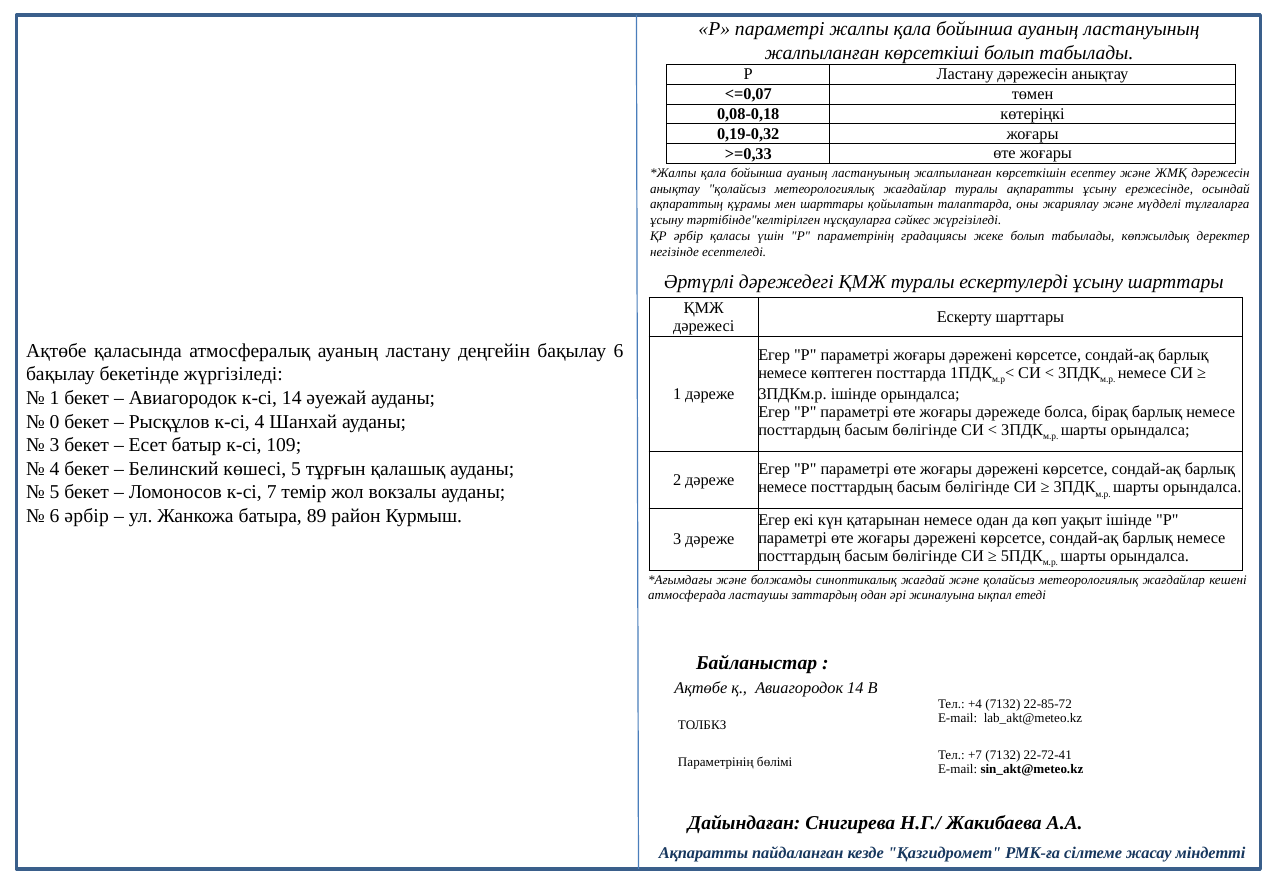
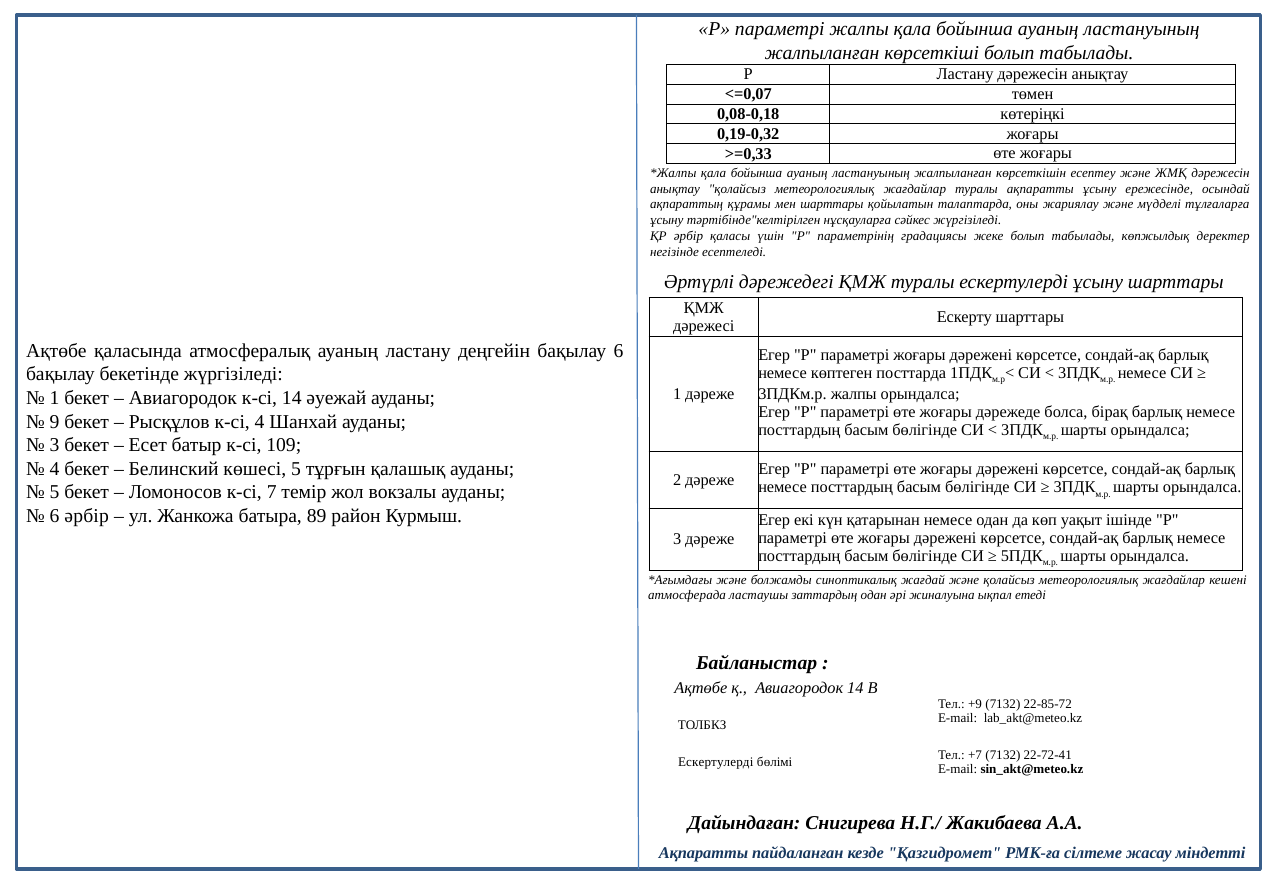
3ПДКм.р ішінде: ішінде -> жалпы (854, 394)
0: 0 -> 9 (55, 422)
+4: +4 -> +9 (975, 704)
Параметрінің: Параметрінің -> Ескертулерді (716, 762)
